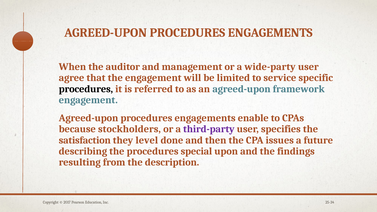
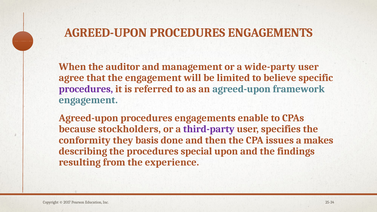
service: service -> believe (280, 78)
procedures colour: black -> purple (86, 89)
satisfaction: satisfaction -> conformity (85, 140)
level: level -> basis (147, 140)
future: future -> makes (318, 140)
description: description -> experience (172, 162)
